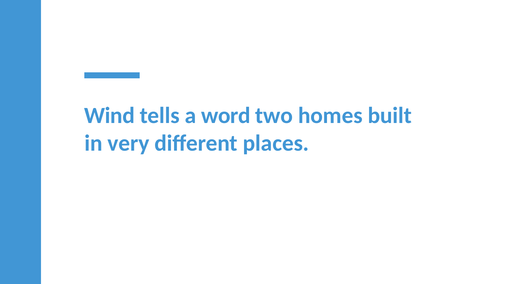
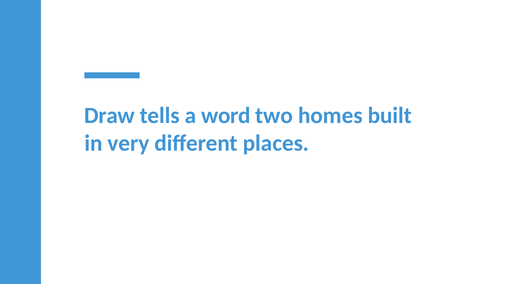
Wind: Wind -> Draw (110, 115)
